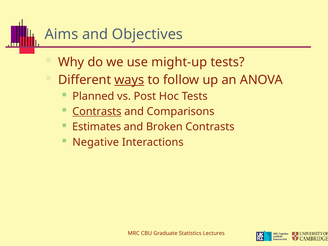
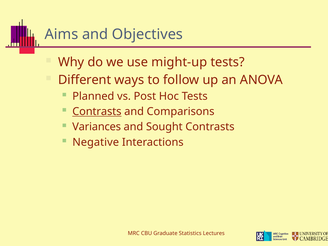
ways underline: present -> none (129, 80)
Estimates: Estimates -> Variances (97, 127)
Broken: Broken -> Sought (164, 127)
